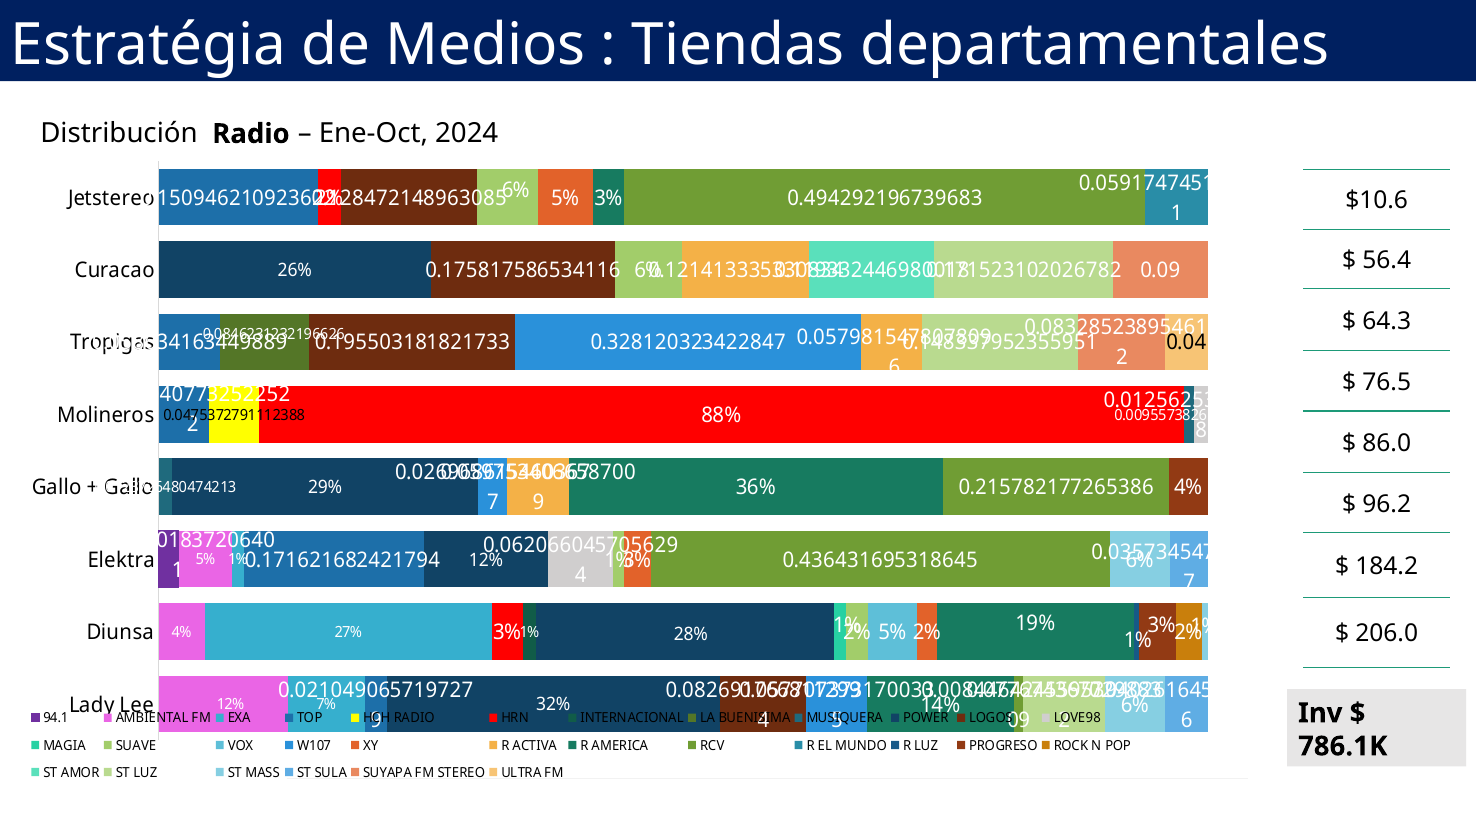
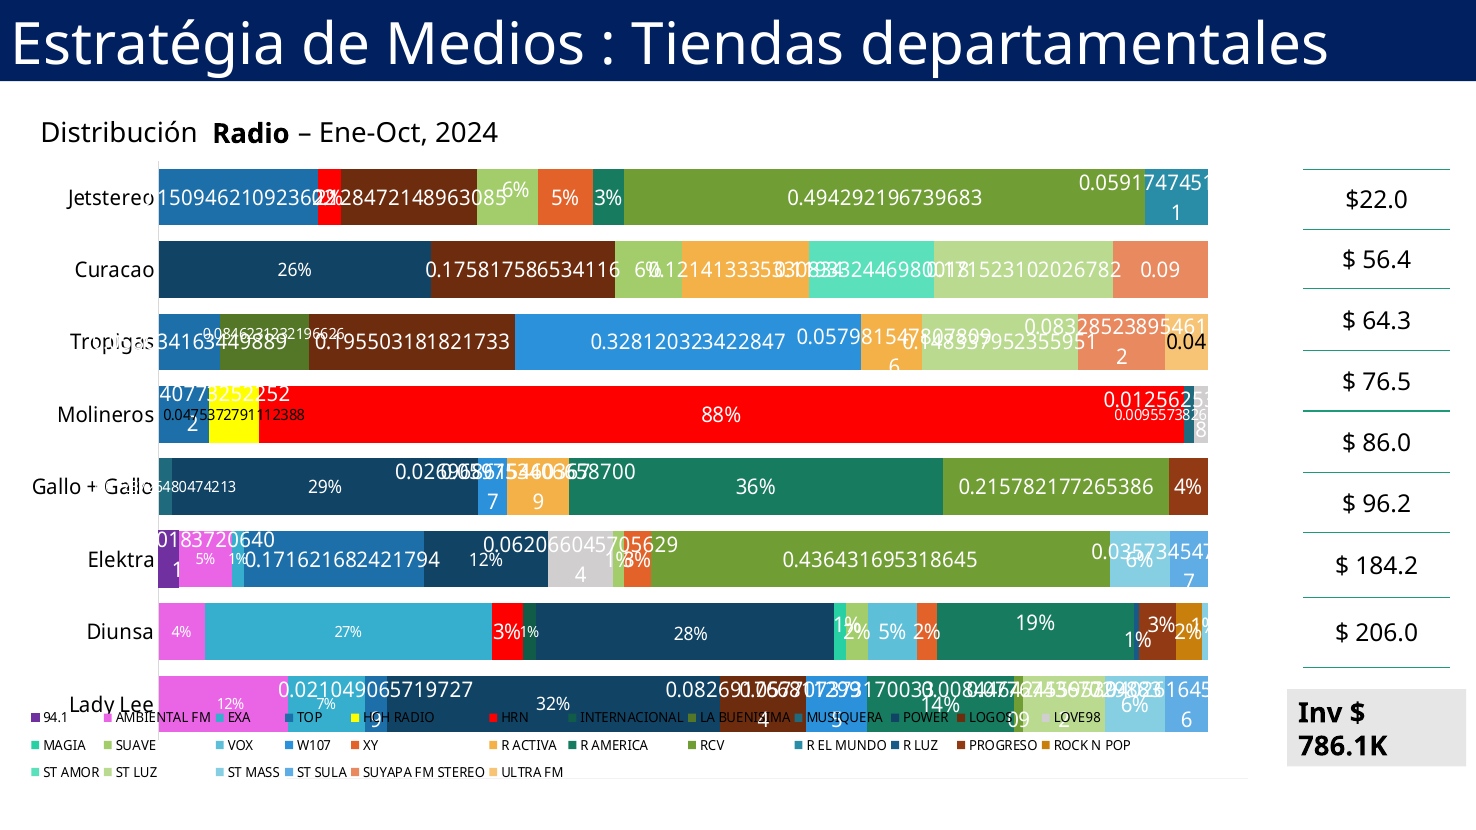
$10.6: $10.6 -> $22.0 (1377, 201)
